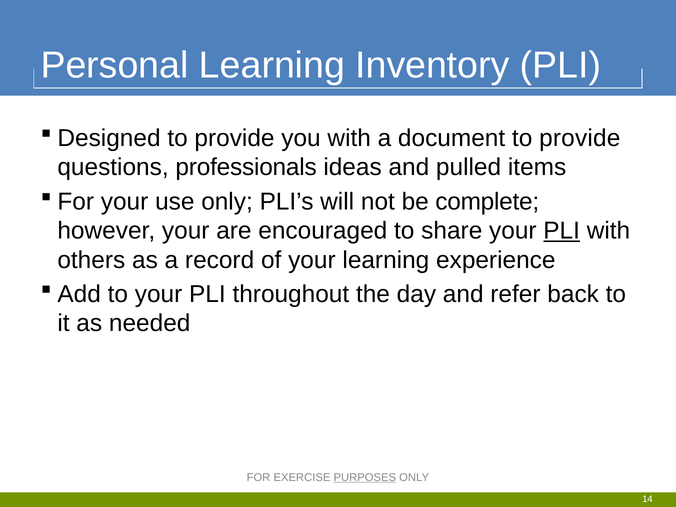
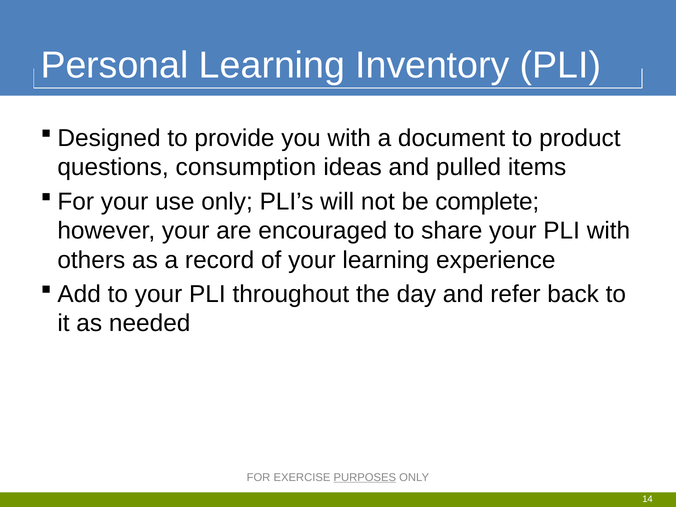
document to provide: provide -> product (580, 138)
professionals: professionals -> consumption (246, 167)
PLI underline: present -> none (562, 231)
